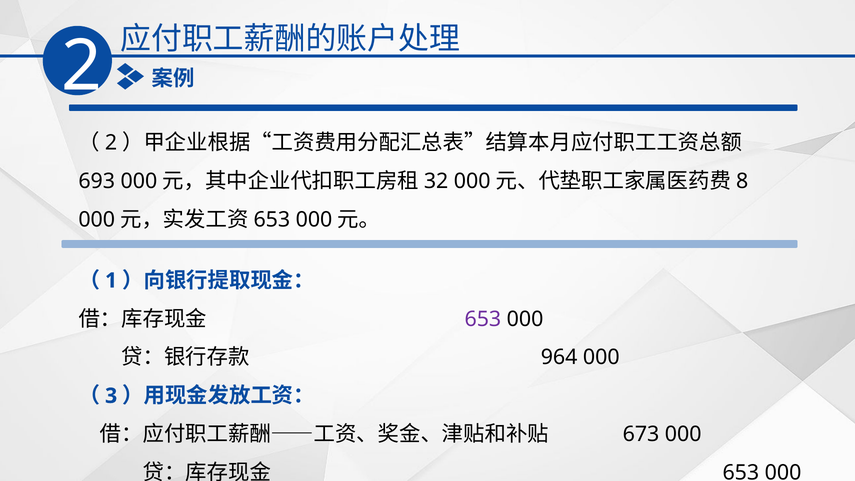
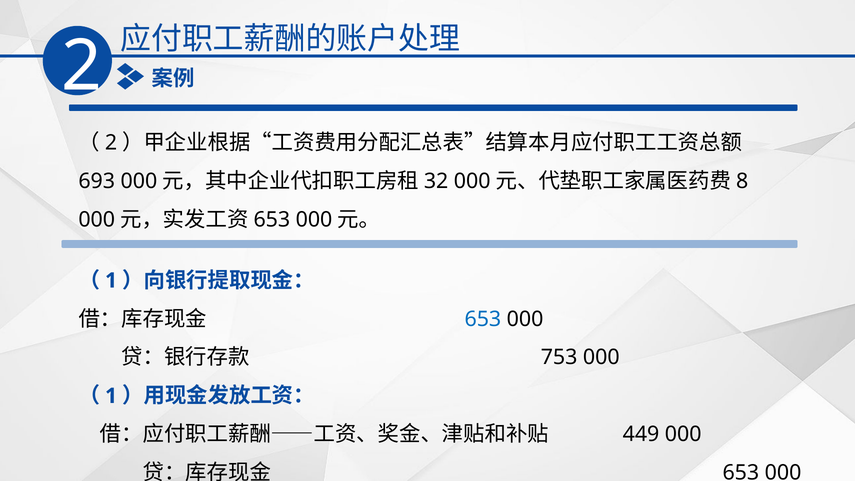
653 colour: purple -> blue (483, 319)
964: 964 -> 753 (559, 357)
3: 3 -> 1 (111, 396)
673: 673 -> 449 (641, 434)
